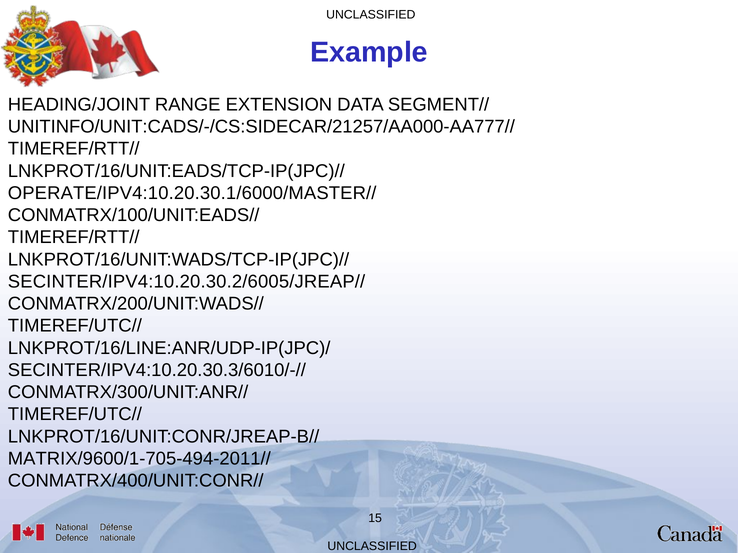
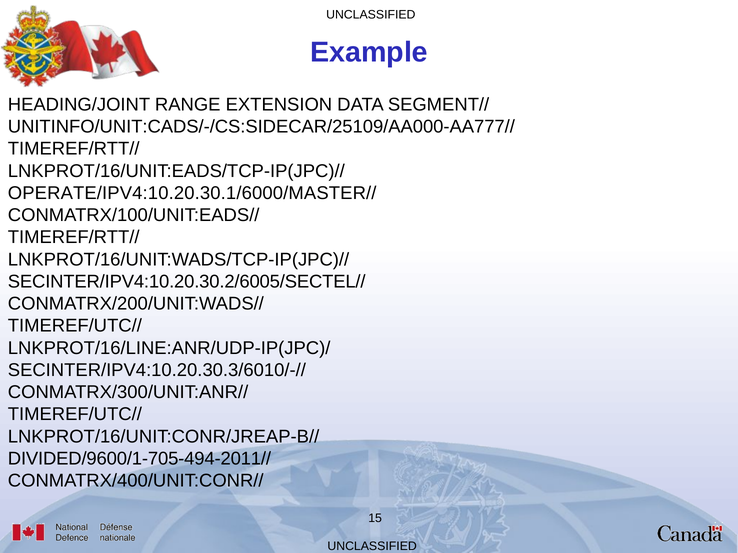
UNITINFO/UNIT:CADS/-/CS:SIDECAR/21257/AA000-AA777//: UNITINFO/UNIT:CADS/-/CS:SIDECAR/21257/AA000-AA777// -> UNITINFO/UNIT:CADS/-/CS:SIDECAR/25109/AA000-AA777// (261, 127)
SECINTER/IPV4:10.20.30.2/6005/JREAP//: SECINTER/IPV4:10.20.30.2/6005/JREAP// -> SECINTER/IPV4:10.20.30.2/6005/SECTEL// (187, 282)
MATRIX/9600/1-705-494-2011//: MATRIX/9600/1-705-494-2011// -> DIVIDED/9600/1-705-494-2011// (139, 459)
